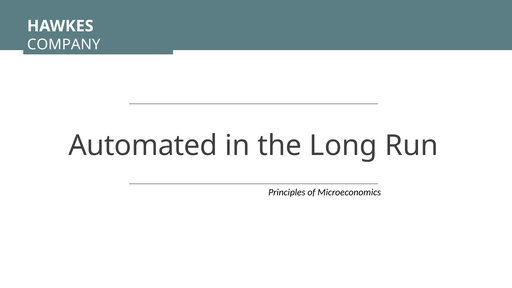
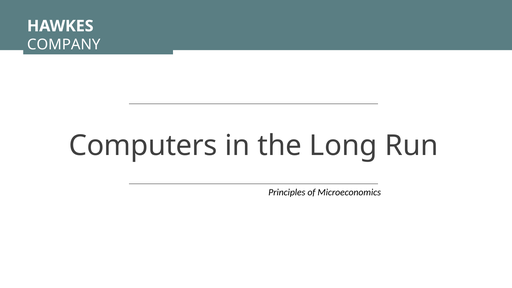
Automated: Automated -> Computers (143, 146)
